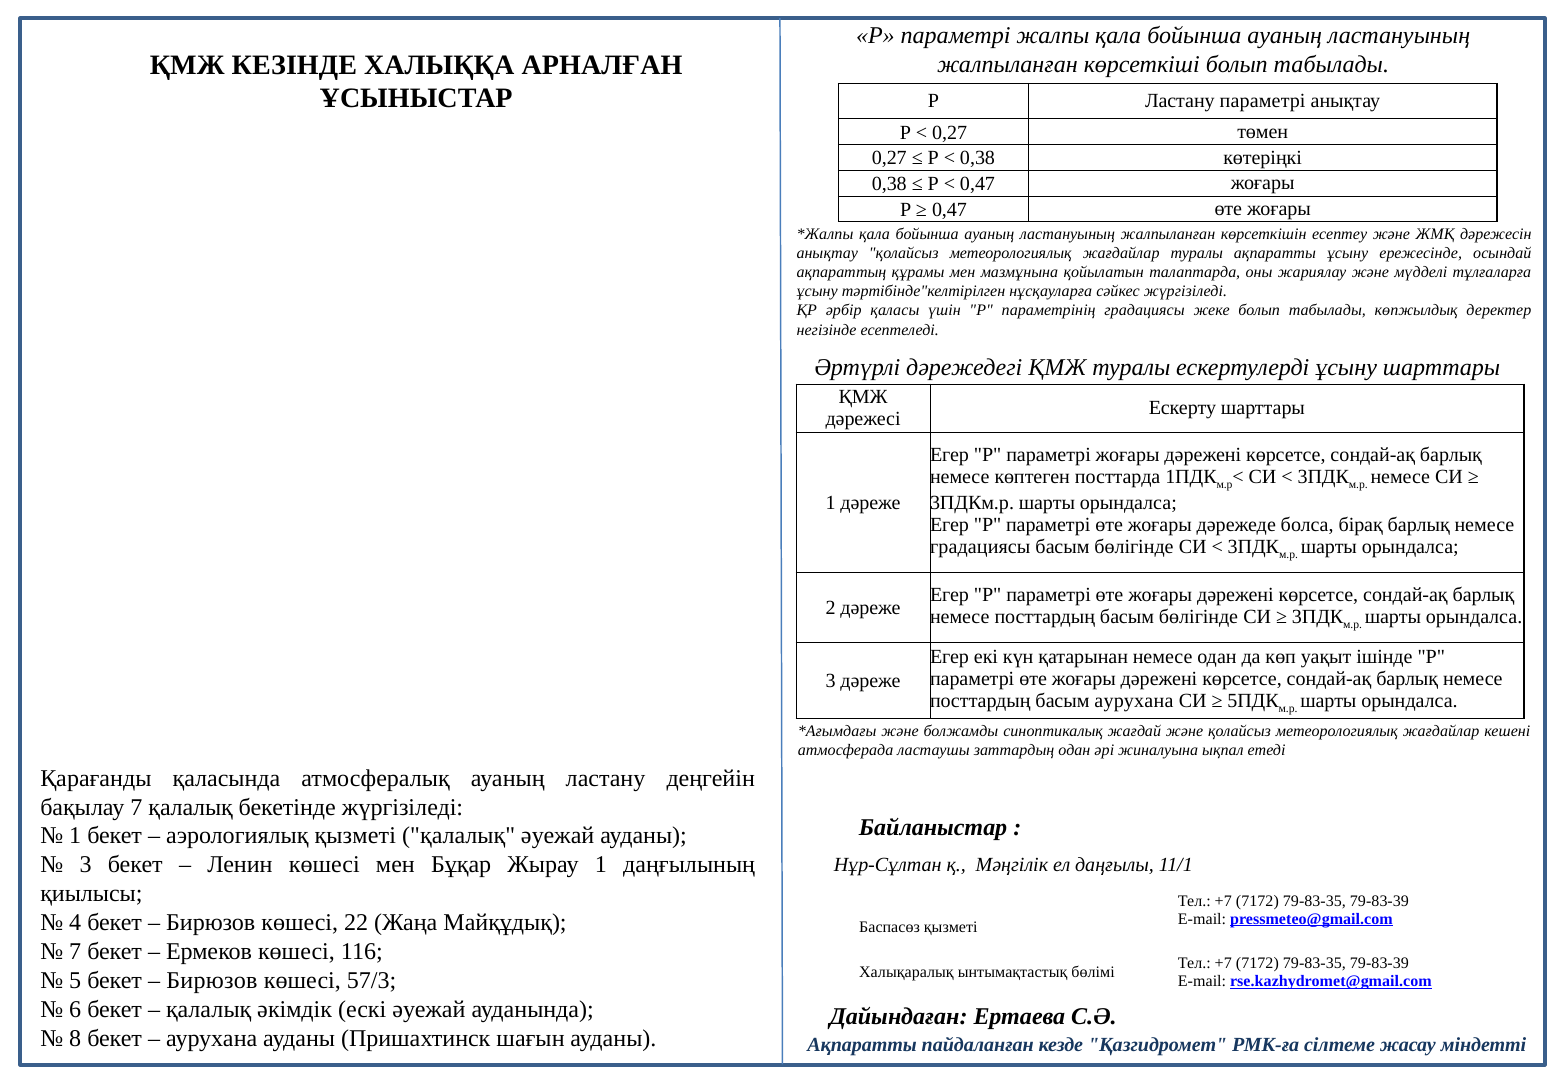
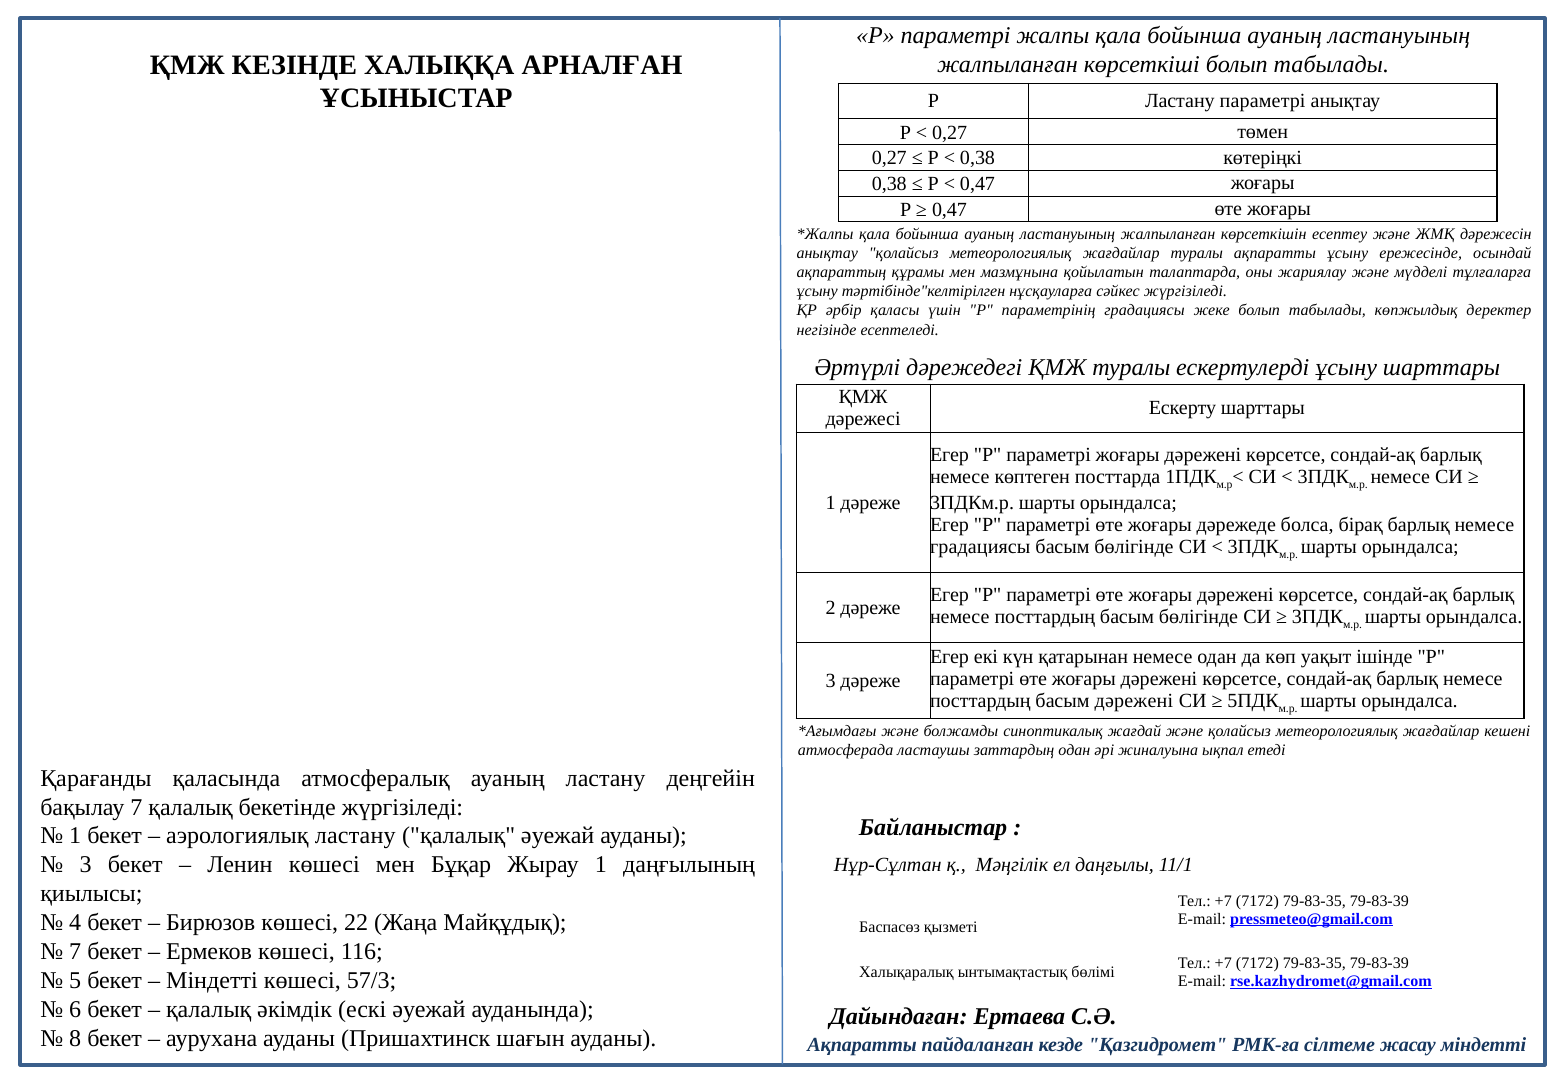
басым аурухана: аурухана -> дәрежені (1134, 701)
аэрологиялық қызметі: қызметі -> ластану (355, 836)
Бирюзов: Бирюзов -> Міндетті (212, 981)
